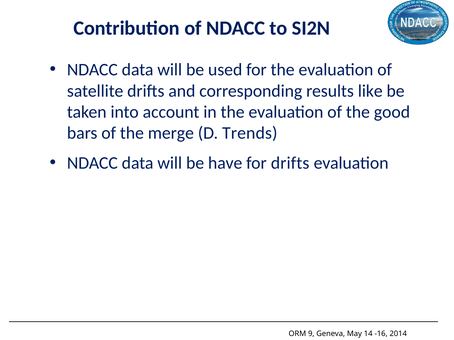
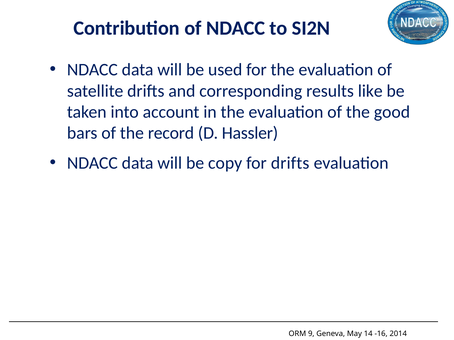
merge: merge -> record (171, 133)
Trends: Trends -> Hassler (250, 133)
have: have -> copy (225, 163)
